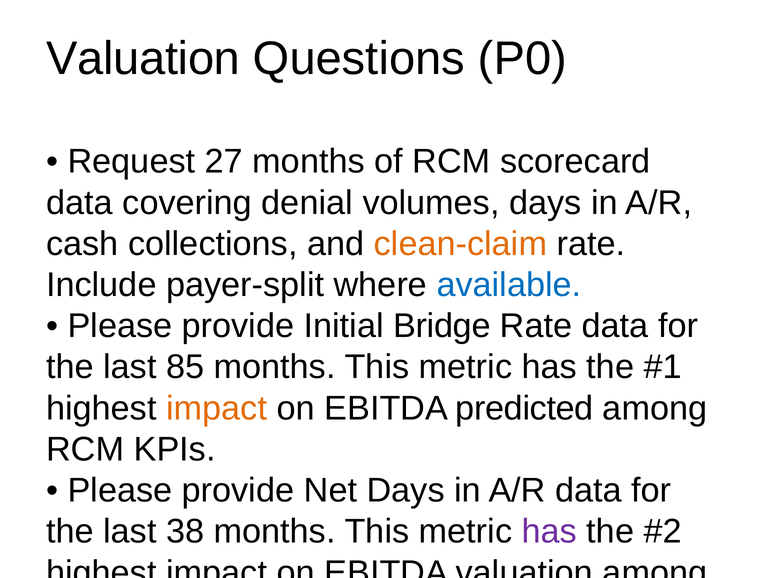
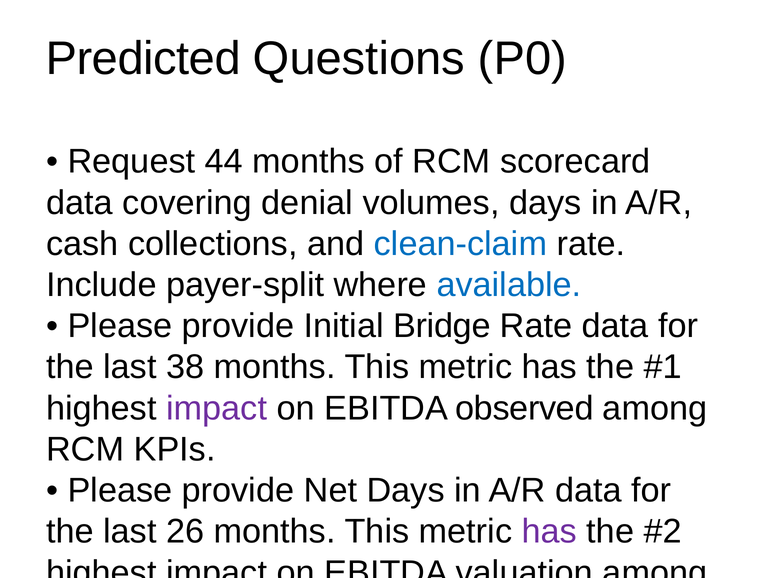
Valuation: Valuation -> Predicted (143, 59)
27: 27 -> 44 (224, 162)
clean-claim colour: orange -> blue (460, 244)
85: 85 -> 38 (185, 367)
impact colour: orange -> purple (217, 408)
predicted: predicted -> observed (524, 408)
38: 38 -> 26 (185, 532)
